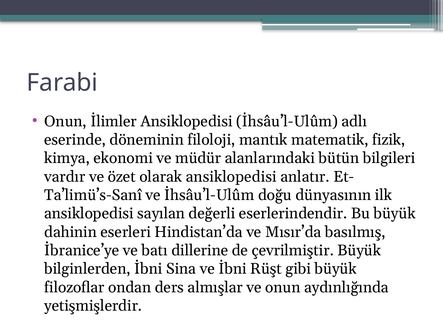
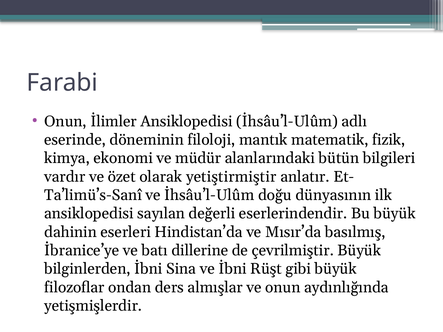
olarak ansiklopedisi: ansiklopedisi -> yetiştirmiştir (231, 177)
